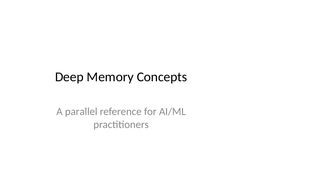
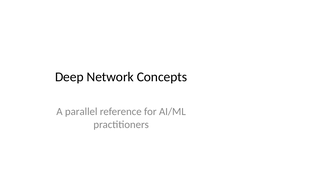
Memory: Memory -> Network (110, 77)
